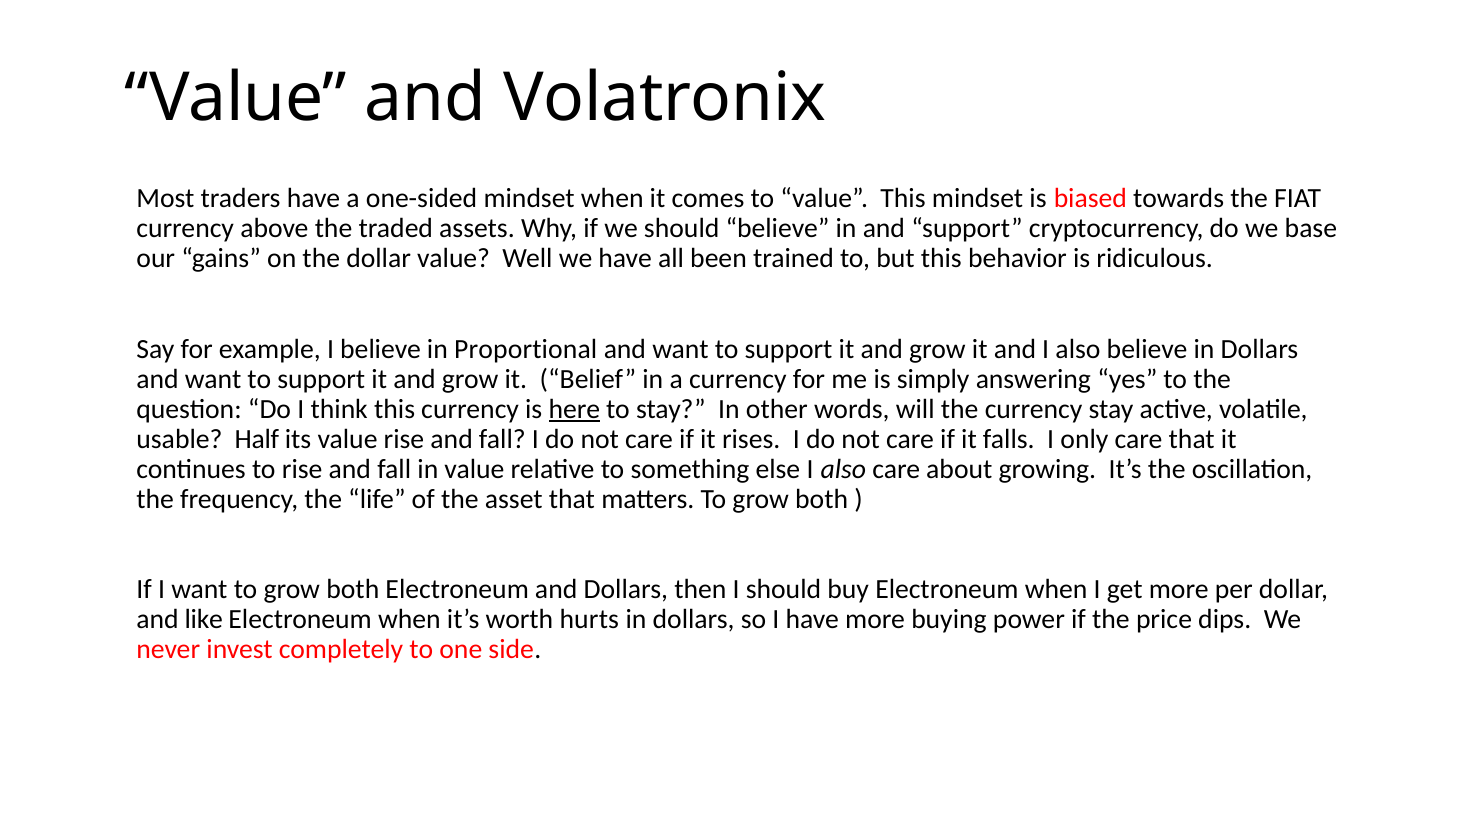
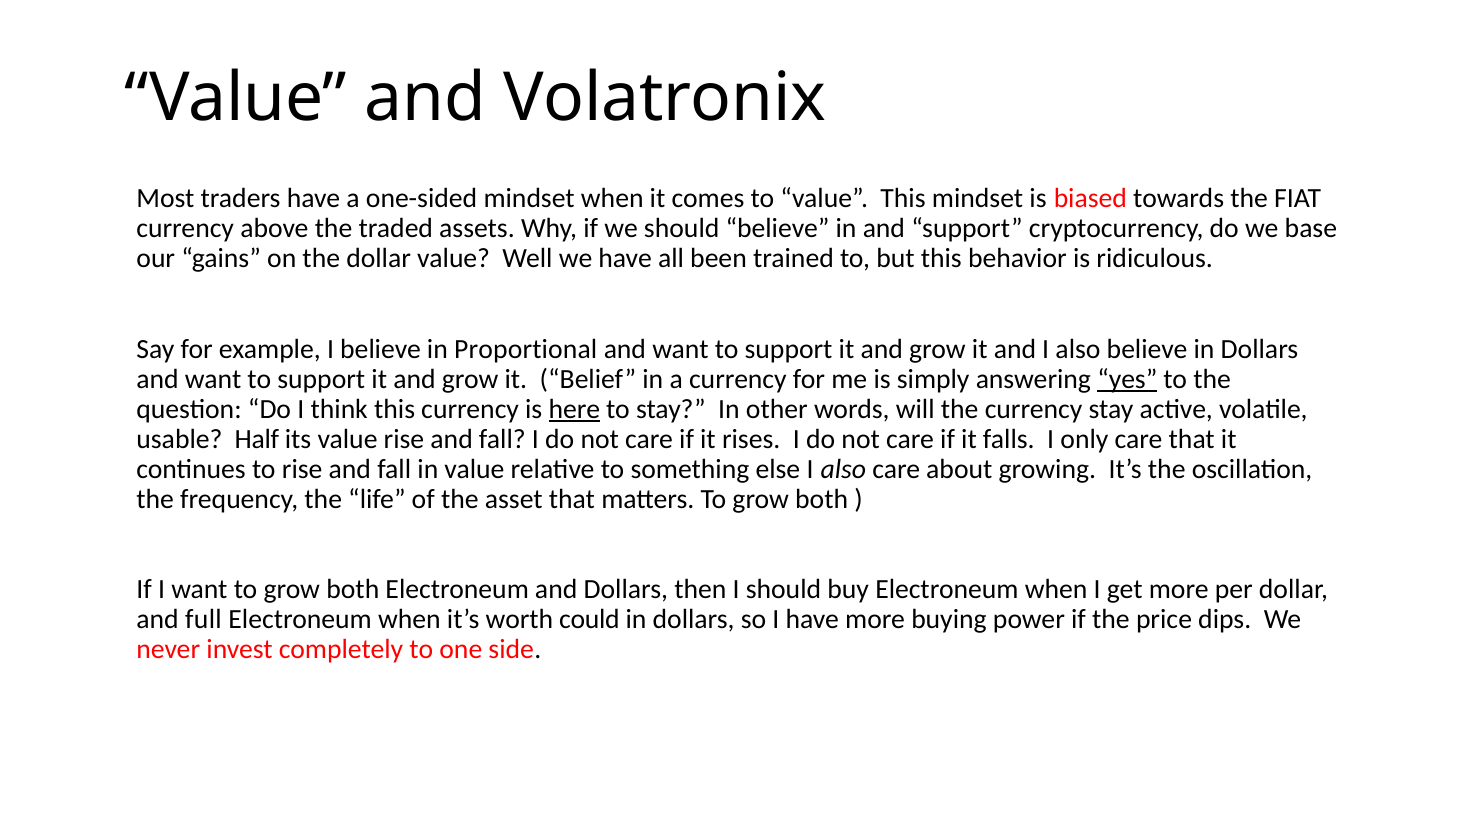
yes underline: none -> present (1127, 379)
like: like -> full (203, 619)
hurts: hurts -> could (589, 619)
